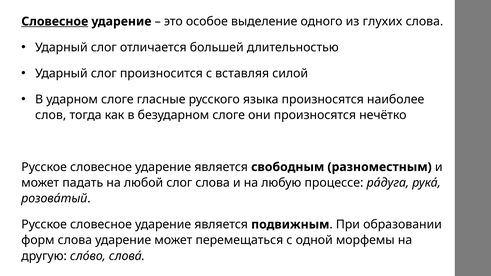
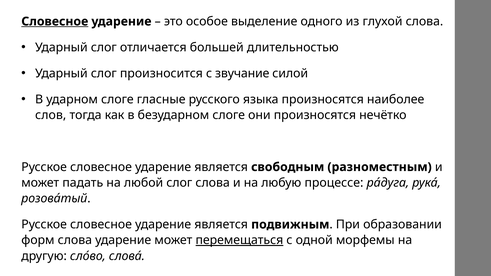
глухих: глухих -> глухой (382, 21)
вставляя: вставляя -> звучание (242, 73)
перемещаться underline: none -> present (239, 240)
